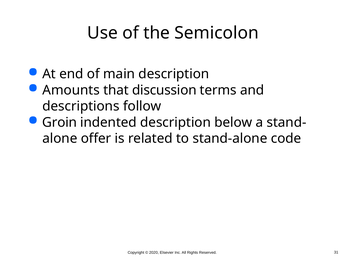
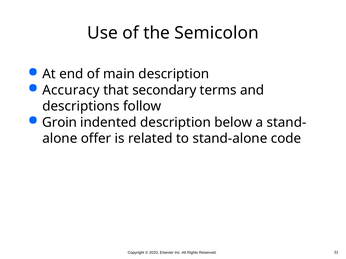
Amounts: Amounts -> Accuracy (71, 90)
discussion: discussion -> secondary (164, 90)
